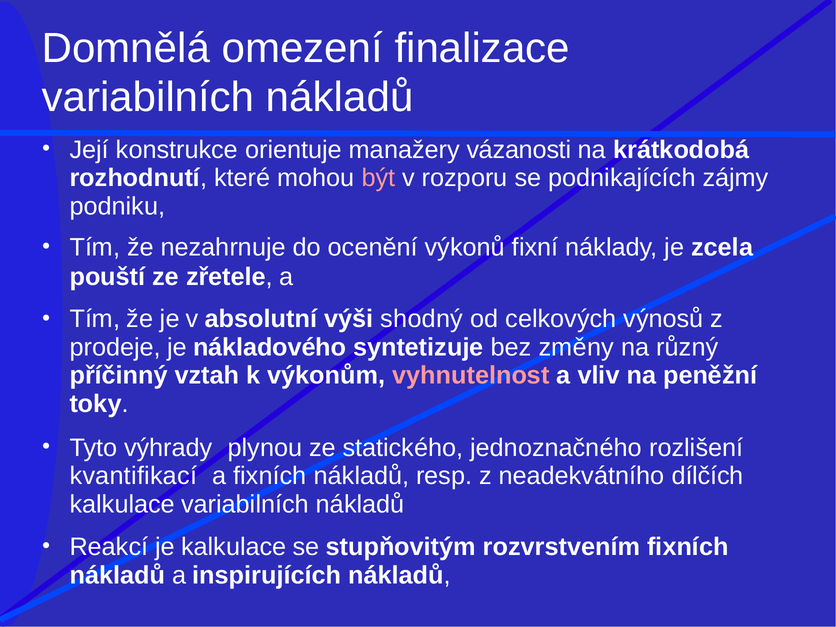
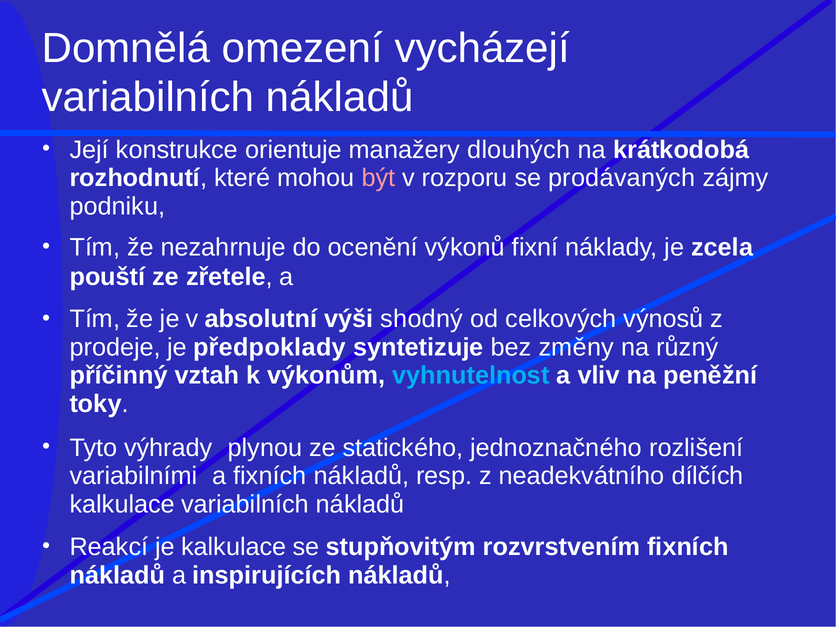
finalizace: finalizace -> vycházejí (482, 48)
vázanosti: vázanosti -> dlouhých (519, 150)
podnikajících: podnikajících -> prodávaných (622, 178)
nákladového: nákladového -> předpoklady (269, 347)
vyhnutelnost colour: pink -> light blue (471, 375)
kvantifikací: kvantifikací -> variabilními (133, 476)
